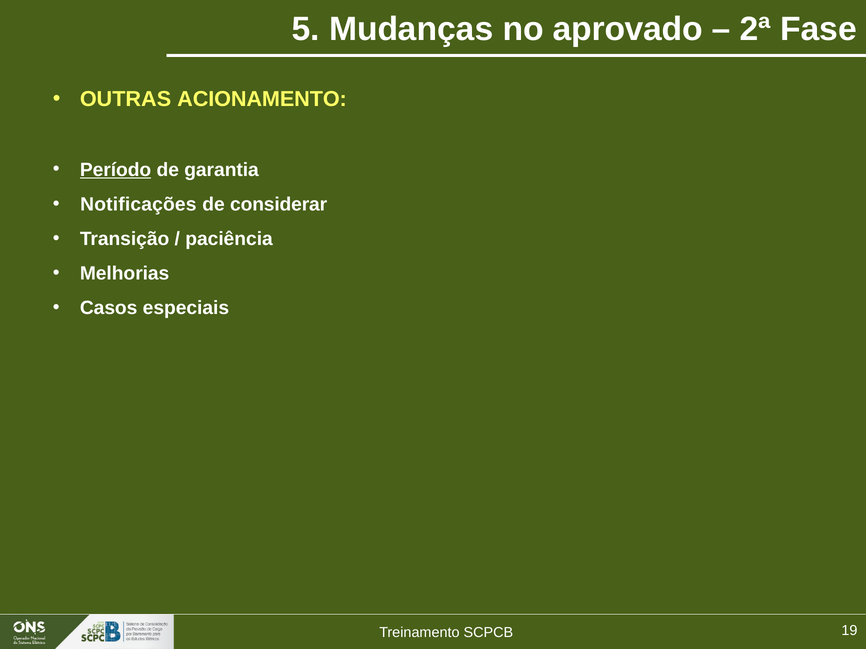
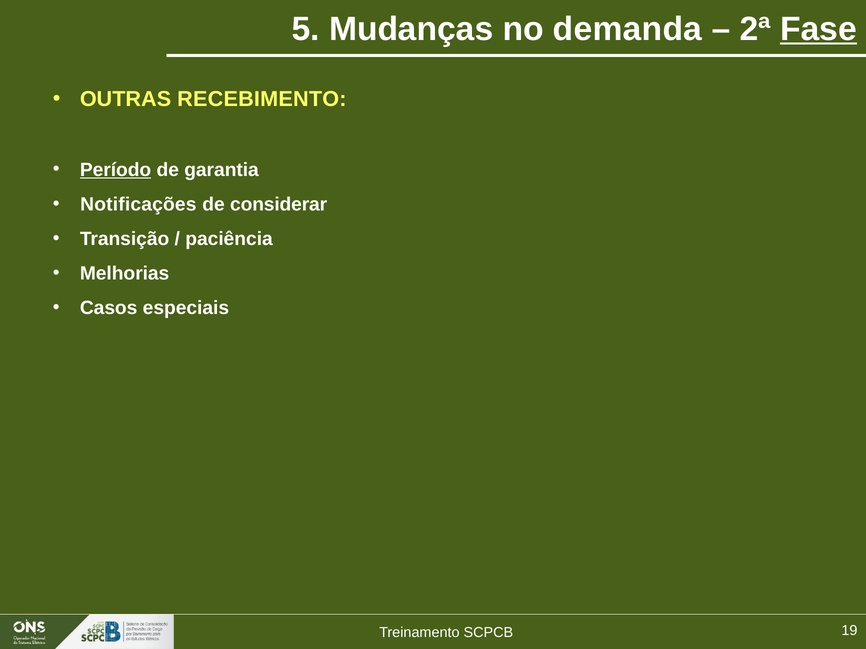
aprovado: aprovado -> demanda (628, 29)
Fase underline: none -> present (819, 29)
ACIONAMENTO: ACIONAMENTO -> RECEBIMENTO (262, 99)
